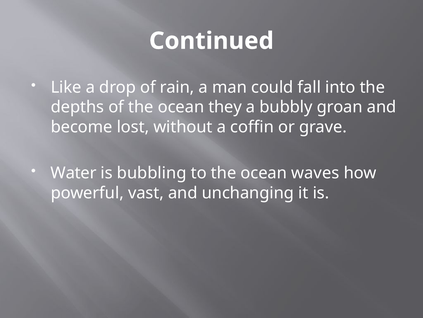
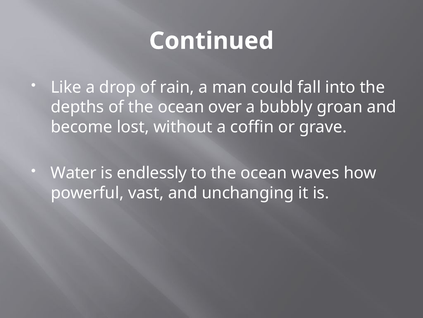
they: they -> over (225, 107)
bubbling: bubbling -> endlessly (152, 173)
